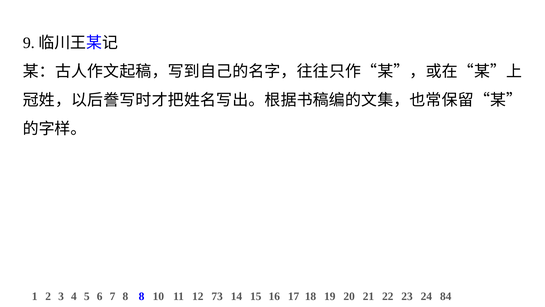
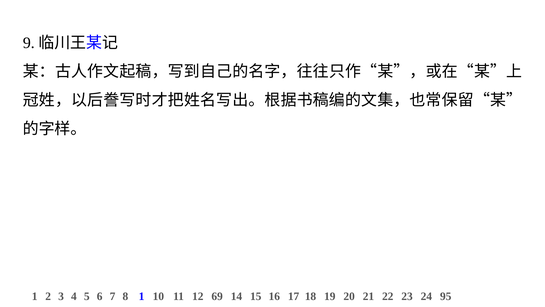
8 8: 8 -> 1 (142, 296)
73: 73 -> 69 (217, 296)
84: 84 -> 95 (446, 296)
